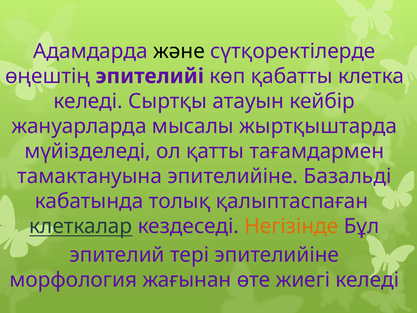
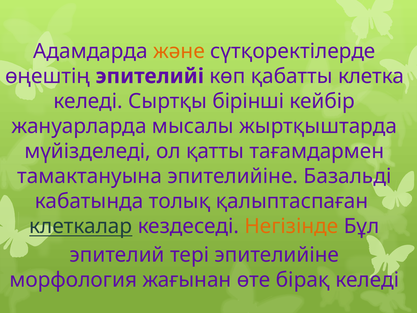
және colour: black -> orange (179, 51)
атауын: атауын -> бірінші (248, 101)
жиегі: жиегі -> бірақ (303, 280)
